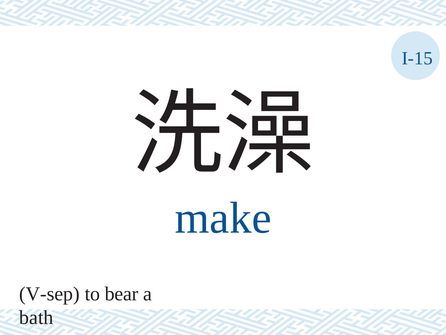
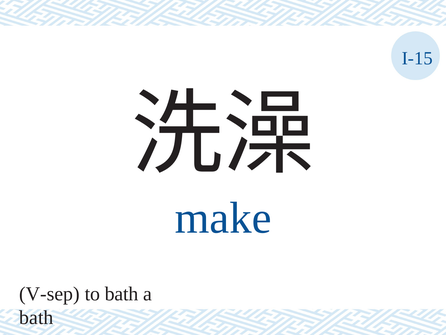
to bear: bear -> bath (122, 293)
